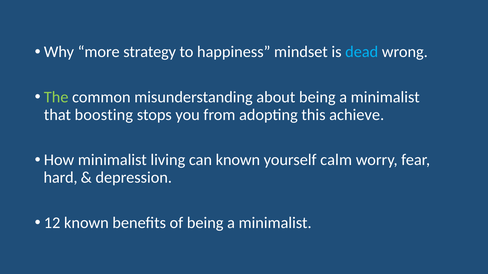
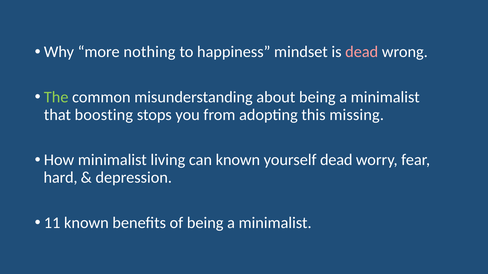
strategy: strategy -> nothing (149, 52)
dead colour: light blue -> pink (362, 52)
achieve: achieve -> missing (357, 115)
yourself calm: calm -> dead (336, 160)
12: 12 -> 11 (52, 223)
